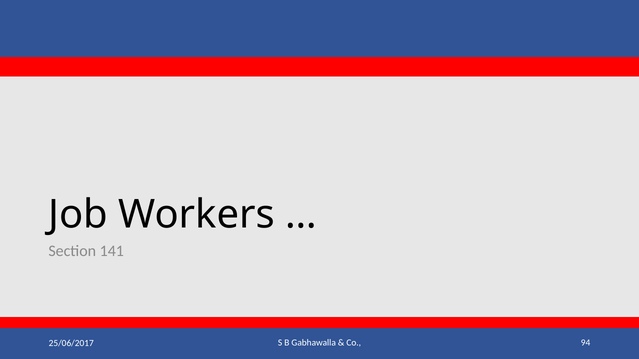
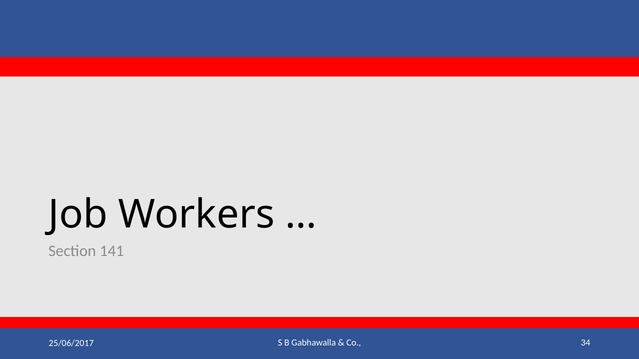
94: 94 -> 34 (586, 343)
